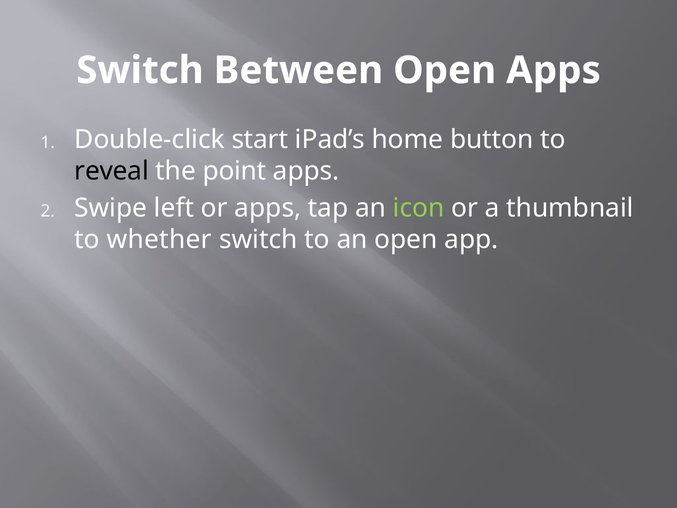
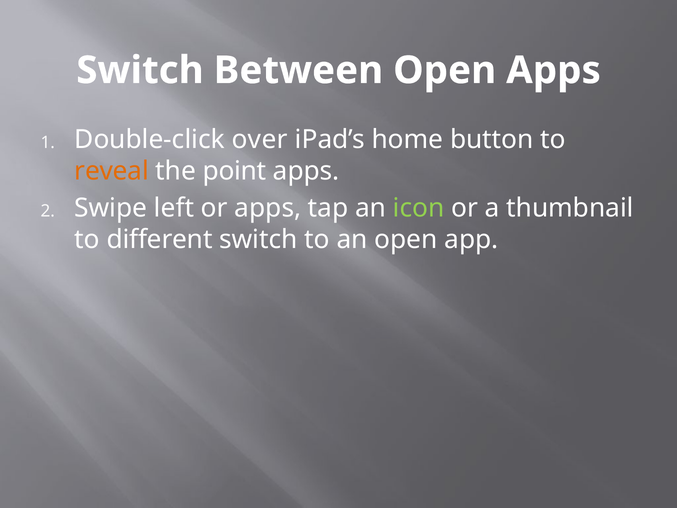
start: start -> over (260, 139)
reveal colour: black -> orange (112, 171)
whether: whether -> different (160, 240)
